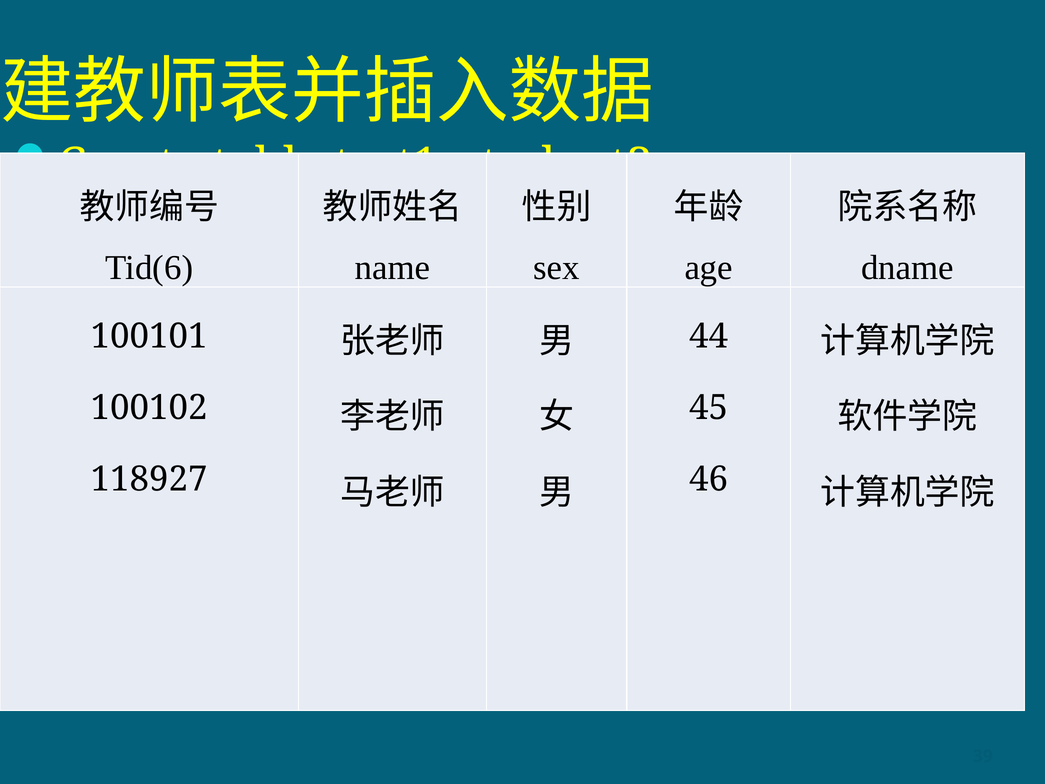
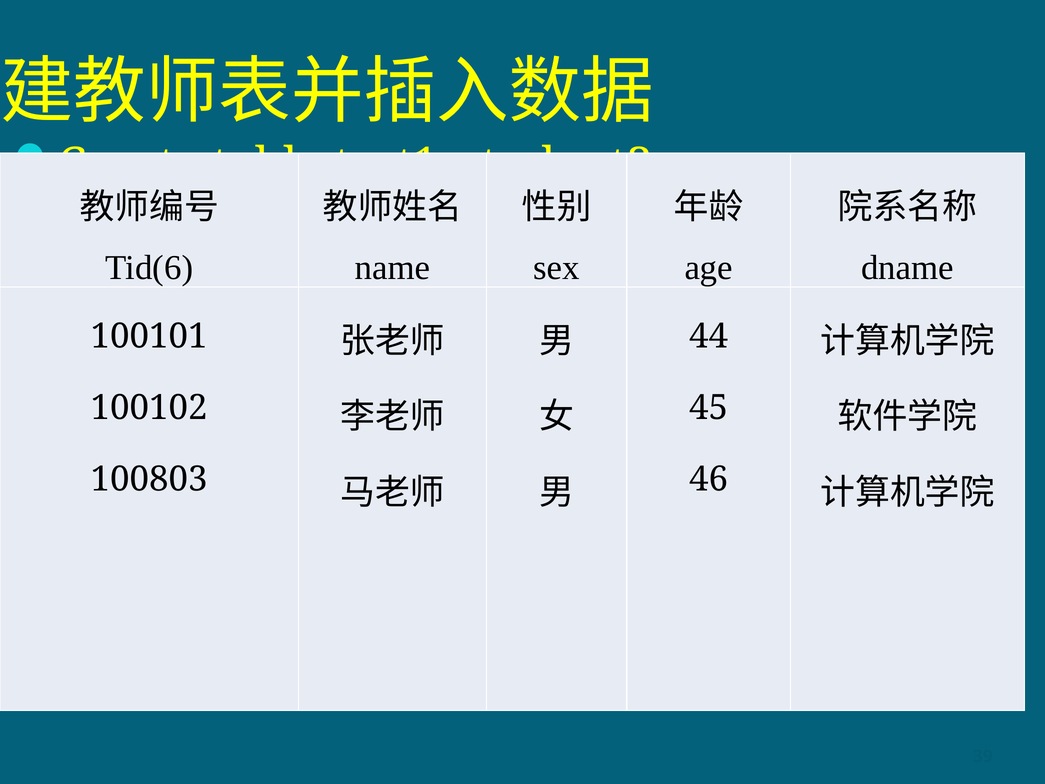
118927: 118927 -> 100803 (149, 479)
